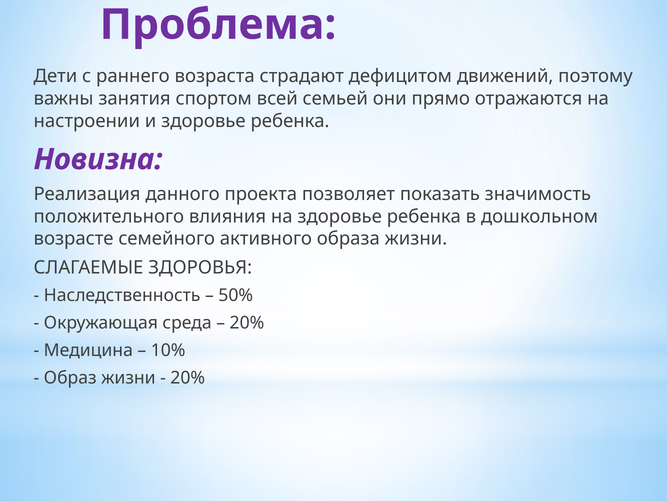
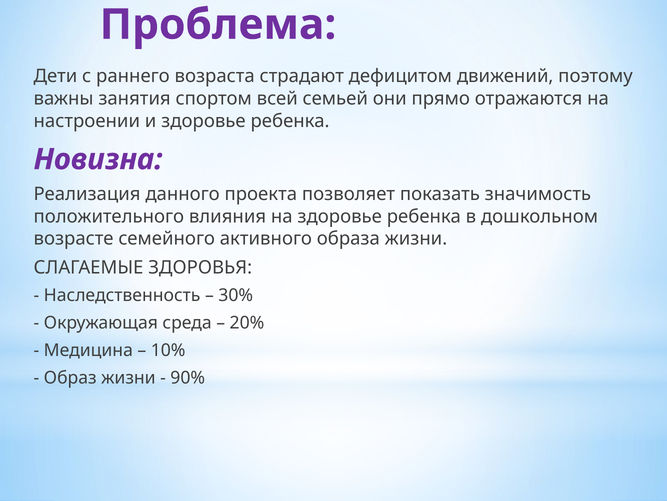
50%: 50% -> 30% (236, 295)
20%: 20% -> 90% (188, 377)
